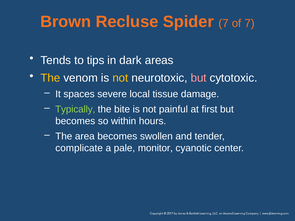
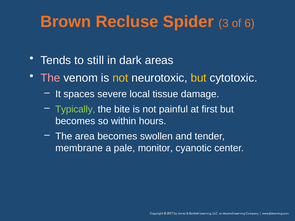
Spider 7: 7 -> 3 (224, 23)
of 7: 7 -> 6 (250, 23)
tips: tips -> still (96, 60)
The colour: yellow -> pink (50, 78)
but colour: pink -> yellow (199, 78)
complicate: complicate -> membrane (79, 148)
